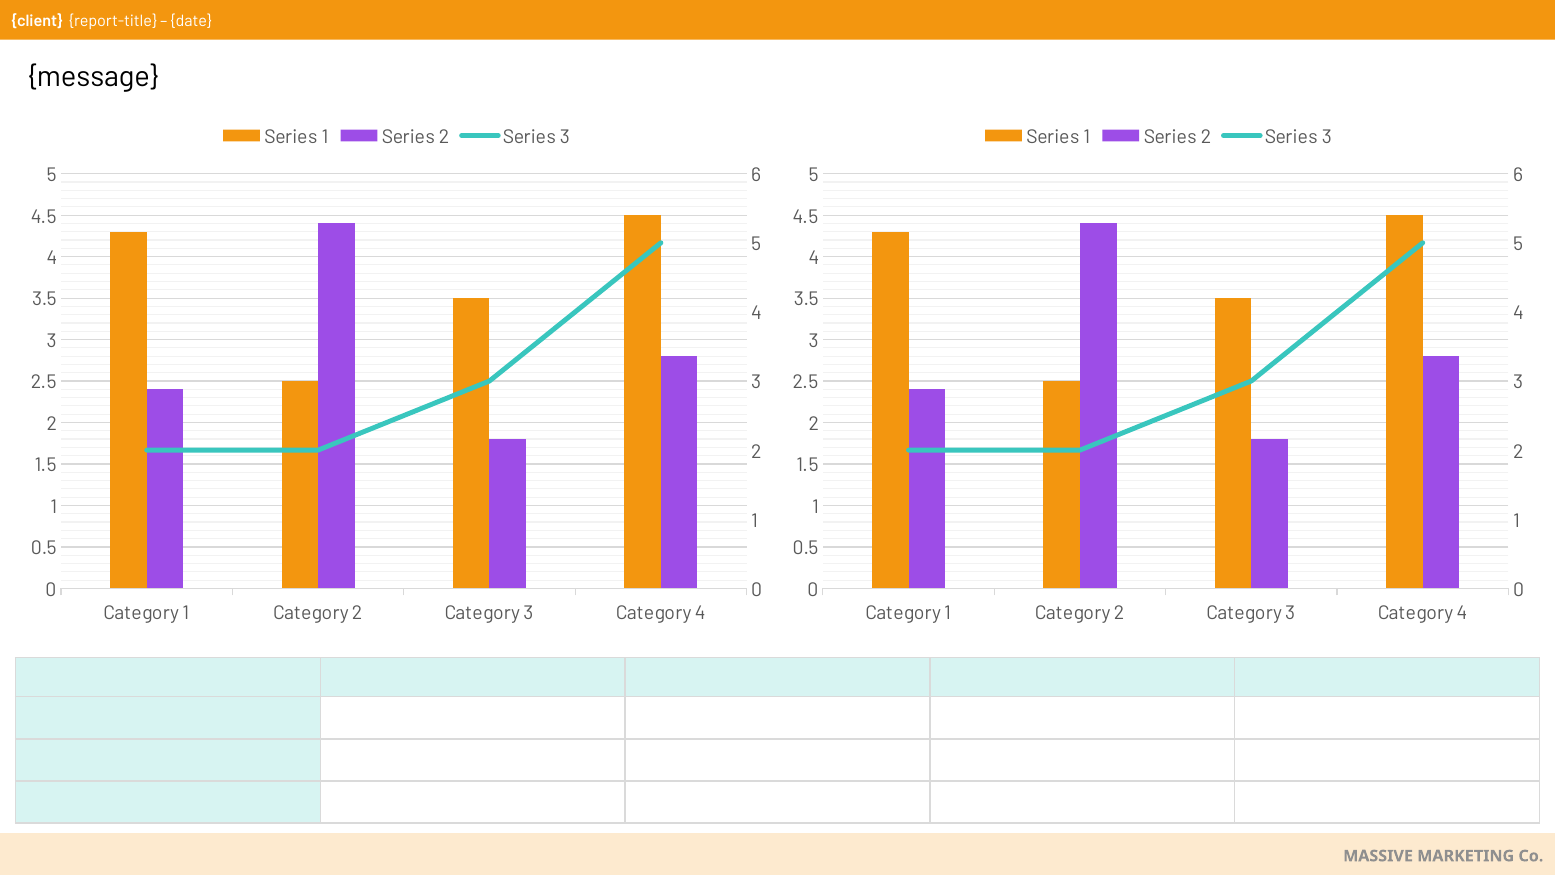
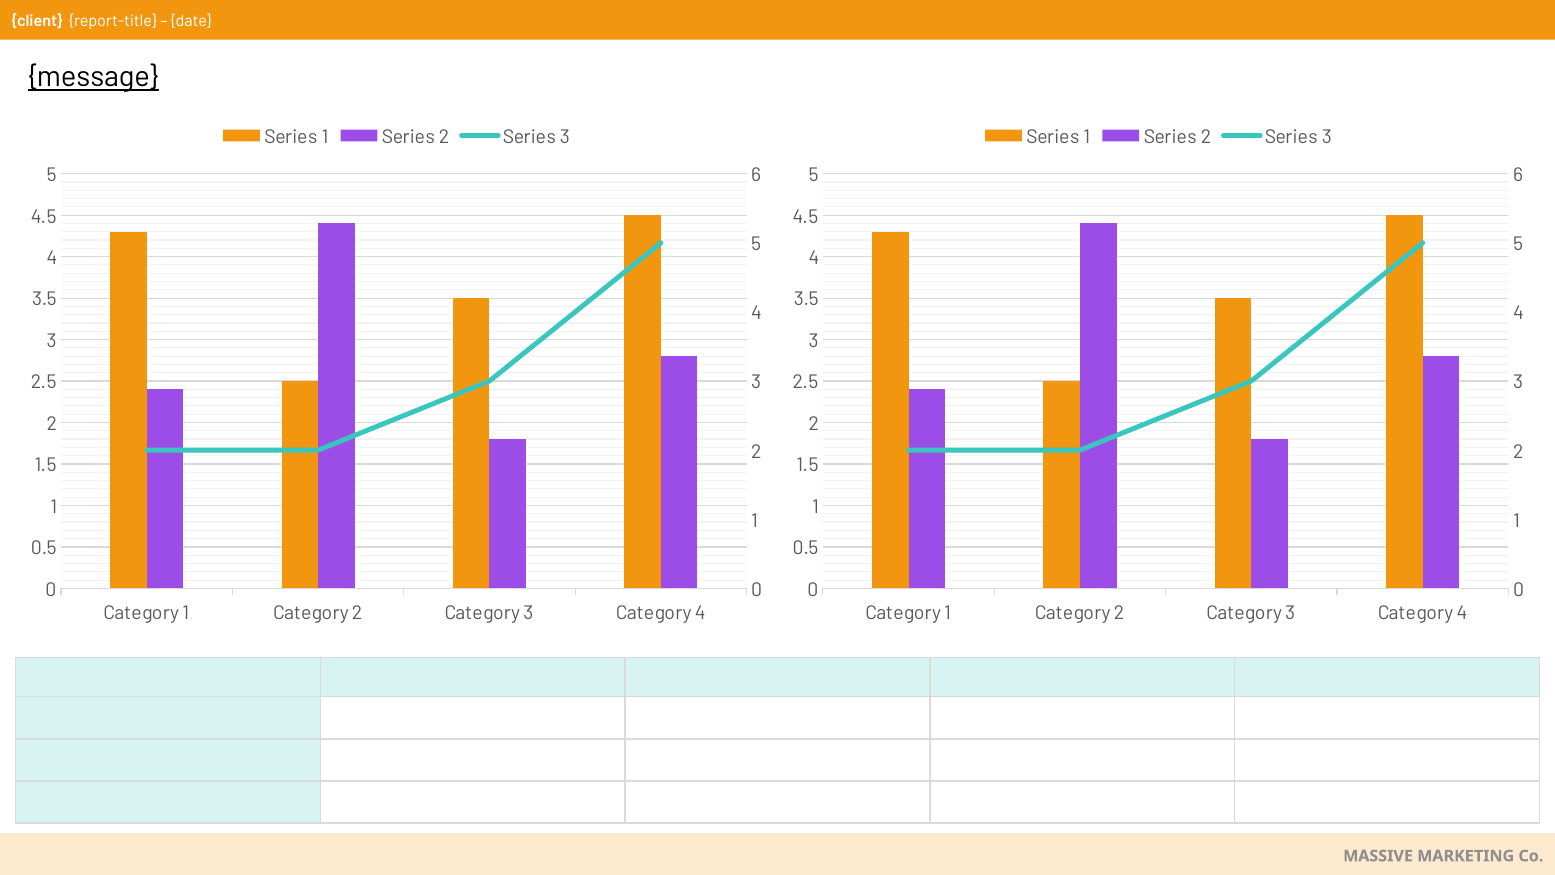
message underline: none -> present (93, 77)
